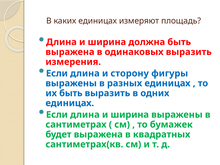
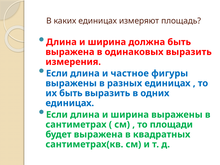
сторону: сторону -> частное (130, 73)
бумажек: бумажек -> площади (171, 125)
